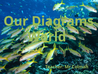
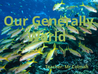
Diagrams: Diagrams -> Generally (63, 21)
